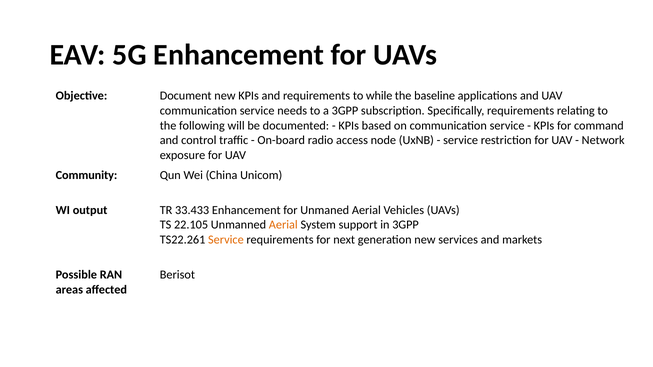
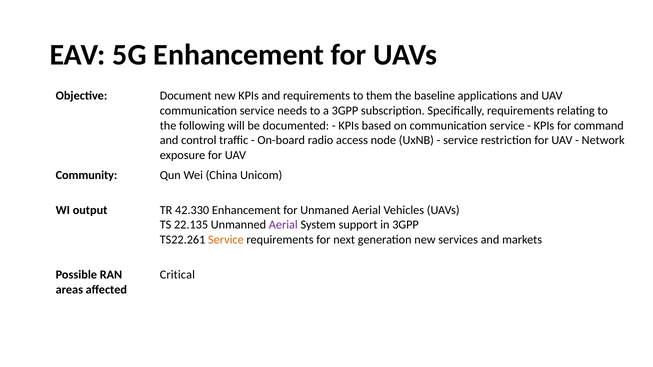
while: while -> them (379, 96)
33.433: 33.433 -> 42.330 (192, 210)
22.105: 22.105 -> 22.135 (191, 225)
Aerial colour: orange -> purple (283, 225)
Berisot: Berisot -> Critical (177, 275)
